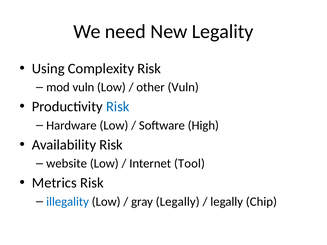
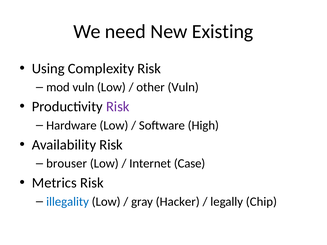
Legality: Legality -> Existing (223, 32)
Risk colour: blue -> purple (118, 107)
website: website -> brouser (67, 164)
Tool: Tool -> Case (190, 164)
gray Legally: Legally -> Hacker (178, 202)
